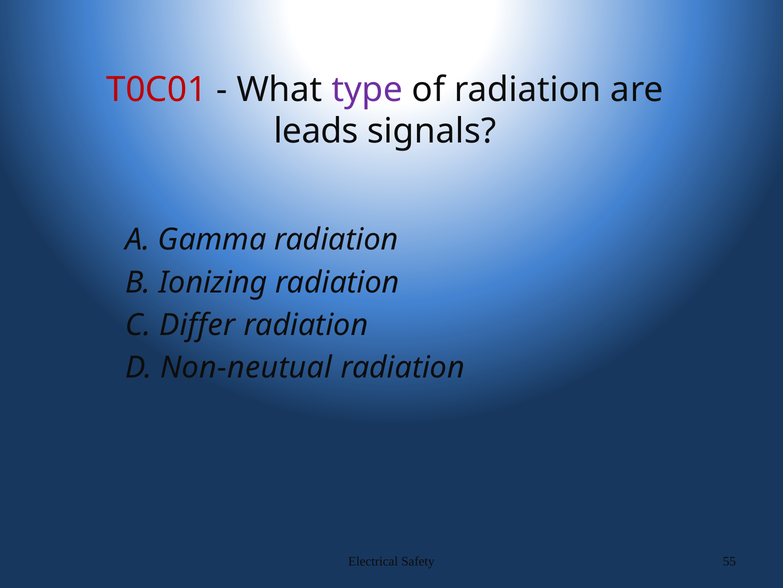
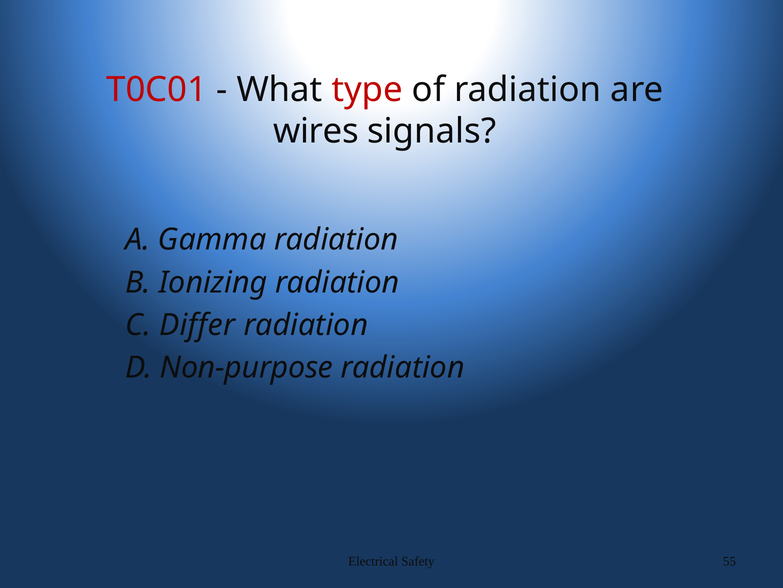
type colour: purple -> red (367, 90)
leads: leads -> wires (316, 131)
Non-neutual: Non-neutual -> Non-purpose (247, 367)
